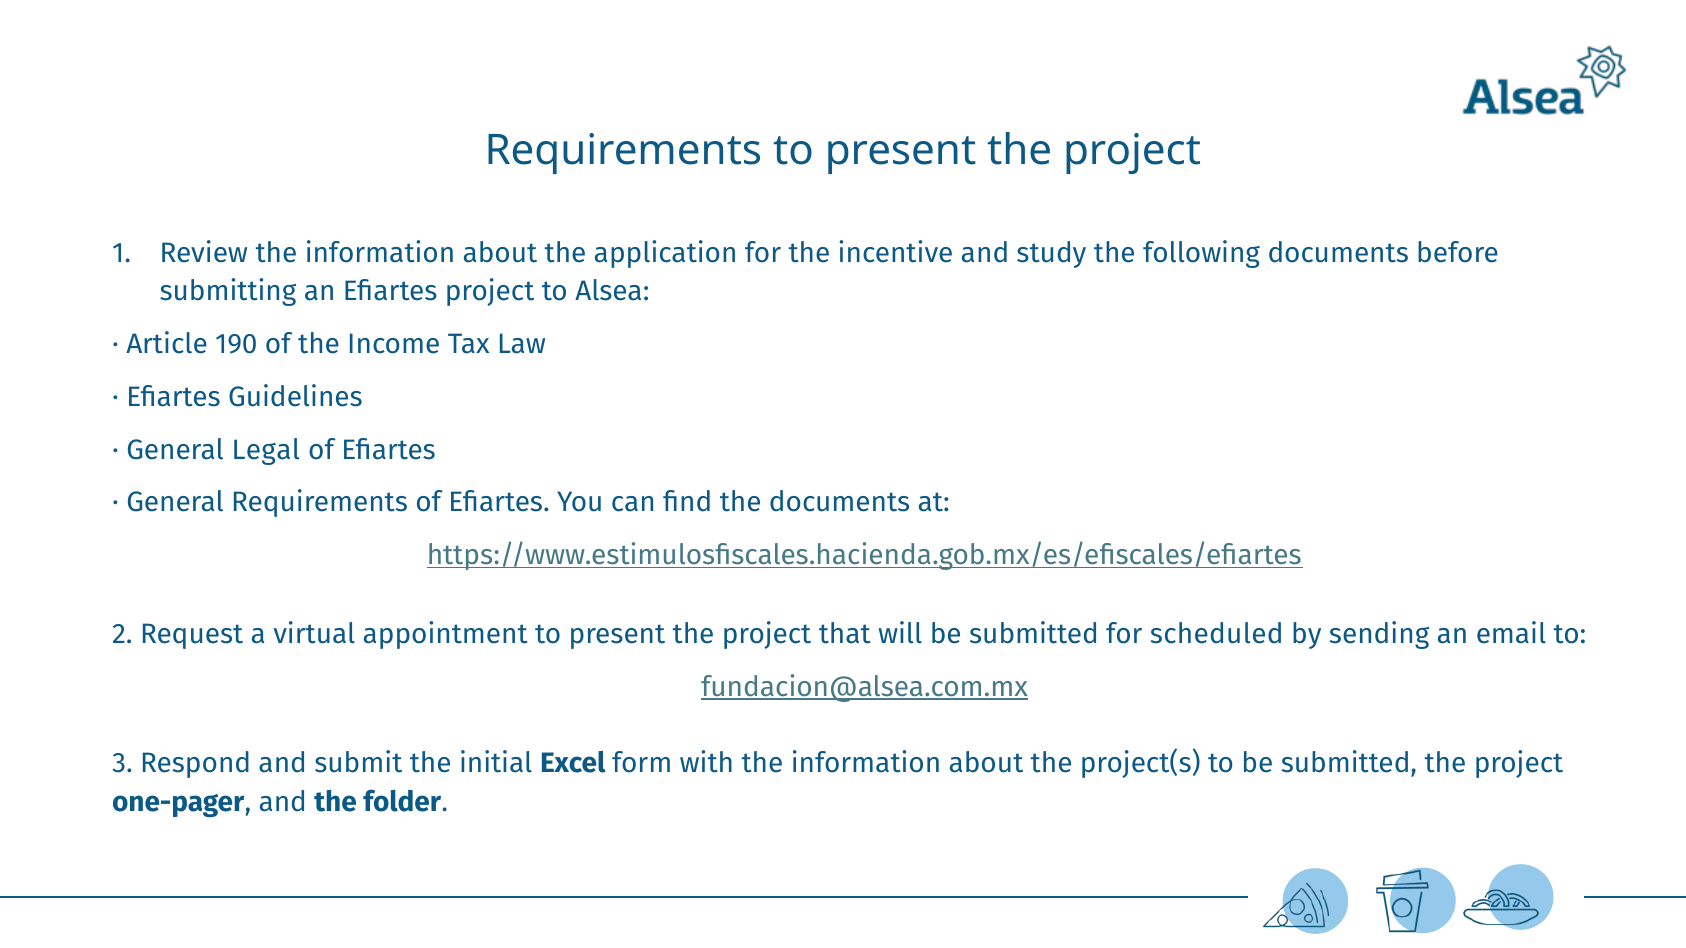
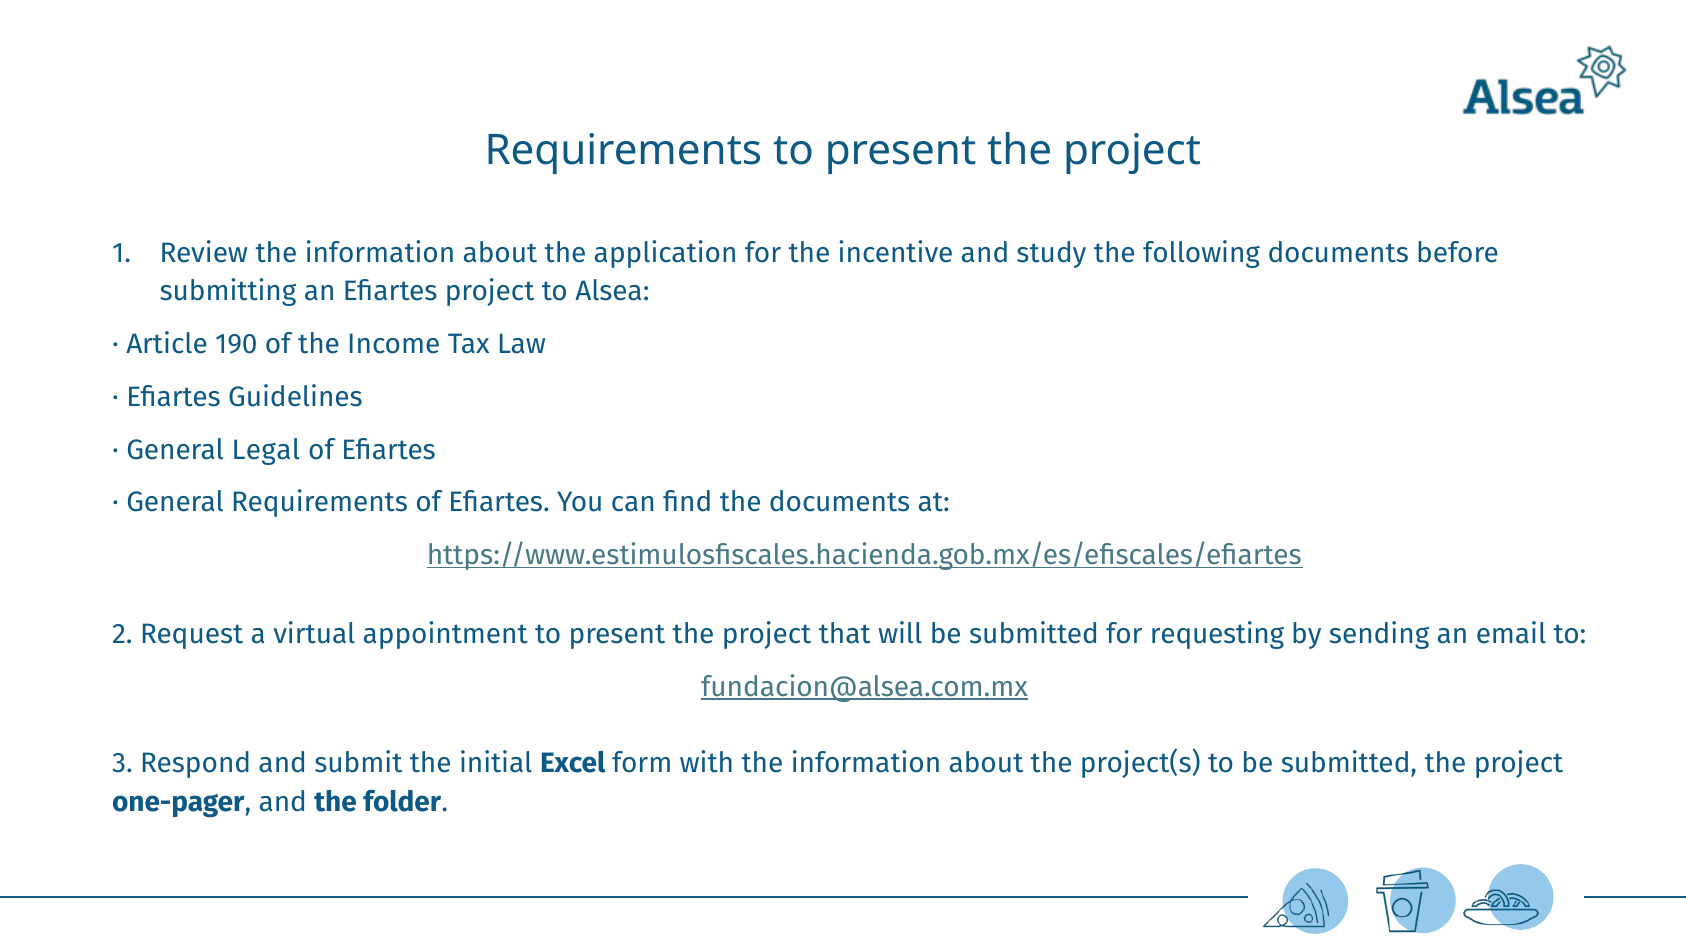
scheduled: scheduled -> requesting (1217, 635)
